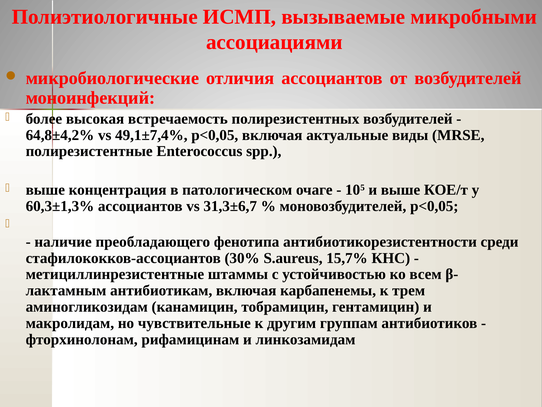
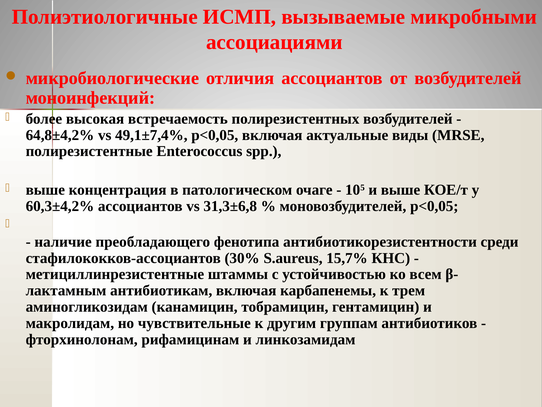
60,3±1,3%: 60,3±1,3% -> 60,3±4,2% (60, 206)
31,3±6,7: 31,3±6,7 -> 31,3±6,8 (230, 206)
